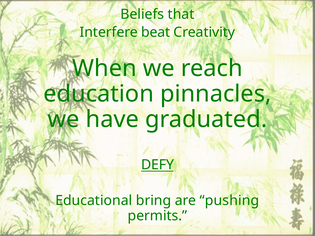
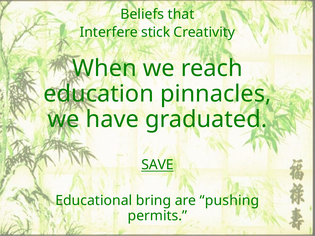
beat: beat -> stick (156, 32)
DEFY: DEFY -> SAVE (158, 165)
